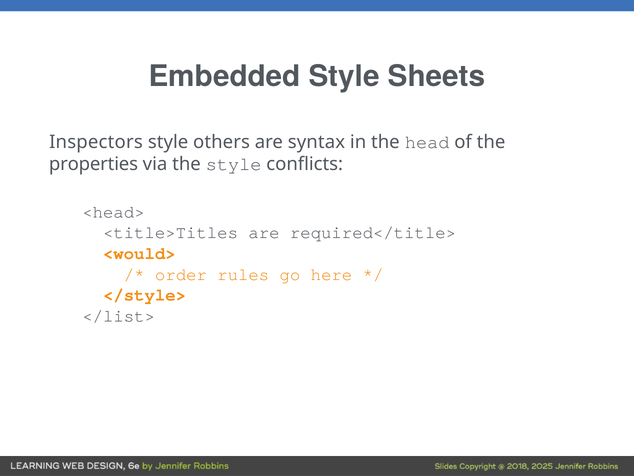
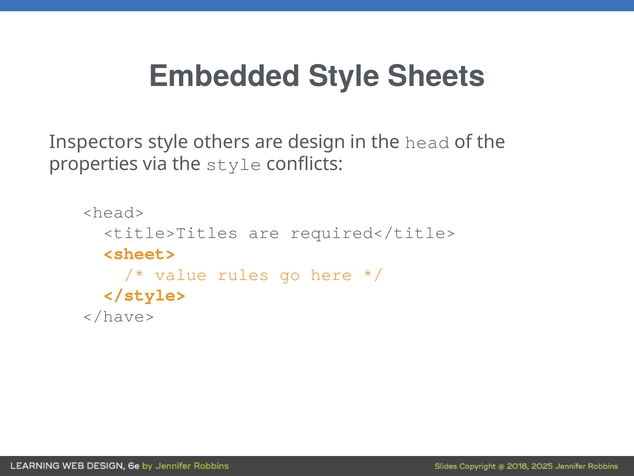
syntax: syntax -> design (317, 142)
<would>: <would> -> <sheet> (139, 253)
order: order -> value (181, 274)
</list>: </list> -> </have> (119, 316)
